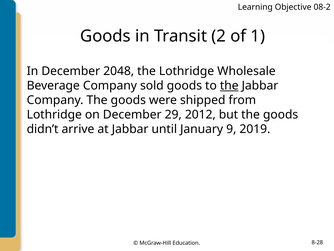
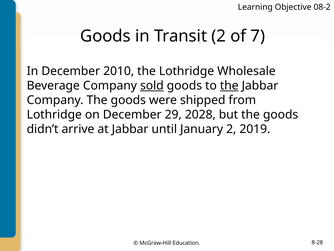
1: 1 -> 7 (258, 36)
2048: 2048 -> 2010 (119, 71)
sold underline: none -> present (152, 85)
2012: 2012 -> 2028 (200, 114)
January 9: 9 -> 2 (231, 129)
